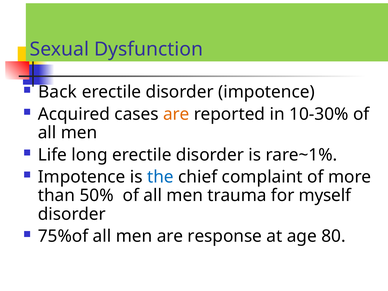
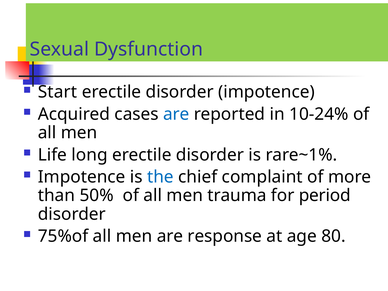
Back: Back -> Start (57, 92)
are colour: orange -> blue (176, 114)
10-30%: 10-30% -> 10-24% (319, 114)
myself: myself -> period (325, 196)
